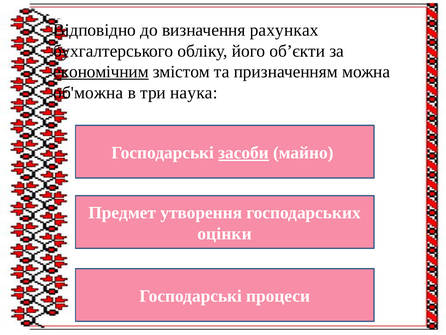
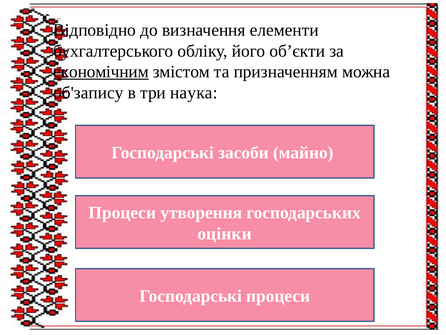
рахунках: рахунках -> елементи (284, 30)
об'можна: об'можна -> об'запису (88, 93)
засоби underline: present -> none (244, 153)
Предмет: Предмет -> Процеси (122, 212)
